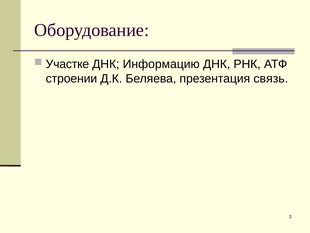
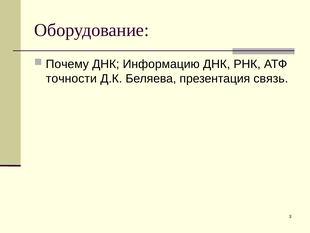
Участке: Участке -> Почему (67, 64)
строении: строении -> точности (71, 78)
